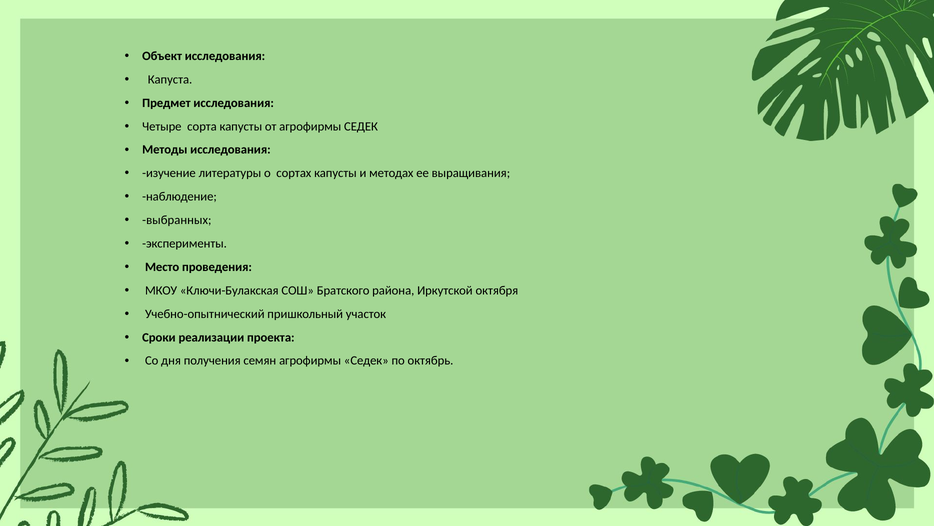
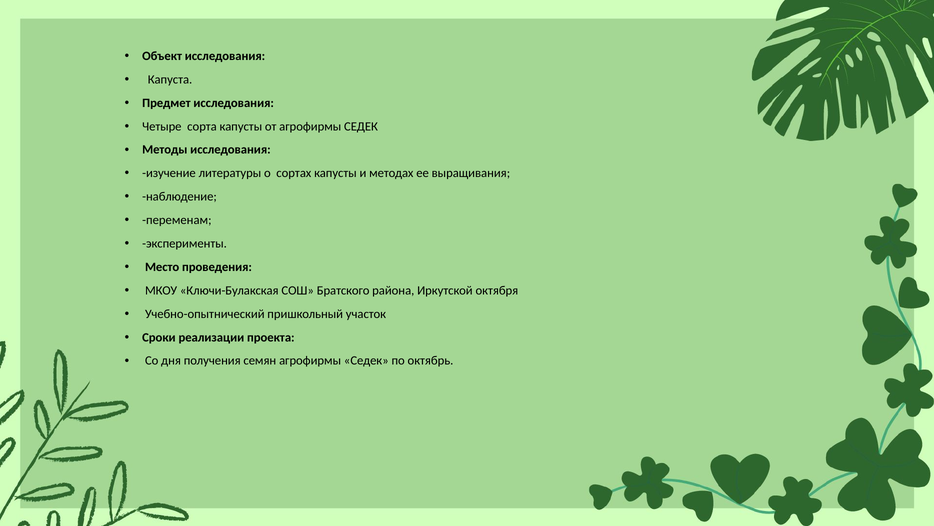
выбранных: выбранных -> переменам (177, 220)
